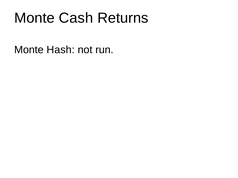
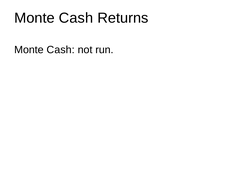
Hash: Hash -> Cash (61, 50)
